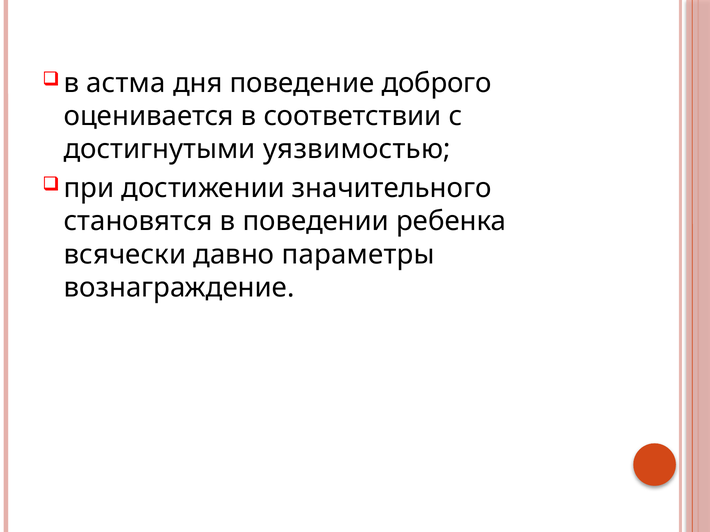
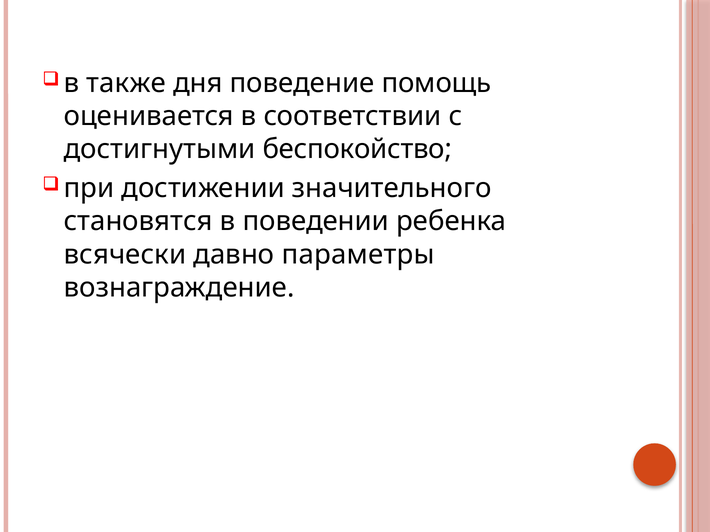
астма: астма -> также (126, 83)
доброго: доброго -> помощь (437, 83)
уязвимостью: уязвимостью -> беспокойство (357, 149)
